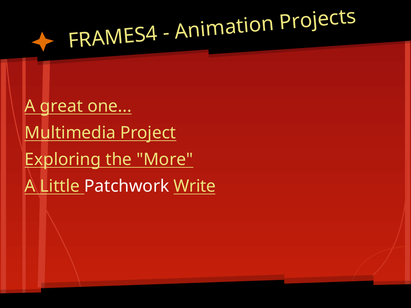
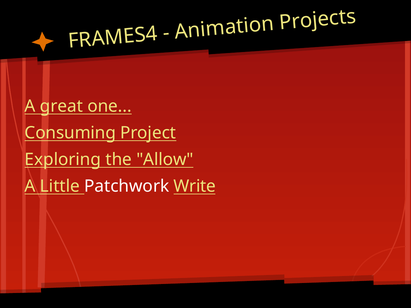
Multimedia: Multimedia -> Consuming (70, 133)
More: More -> Allow (165, 160)
